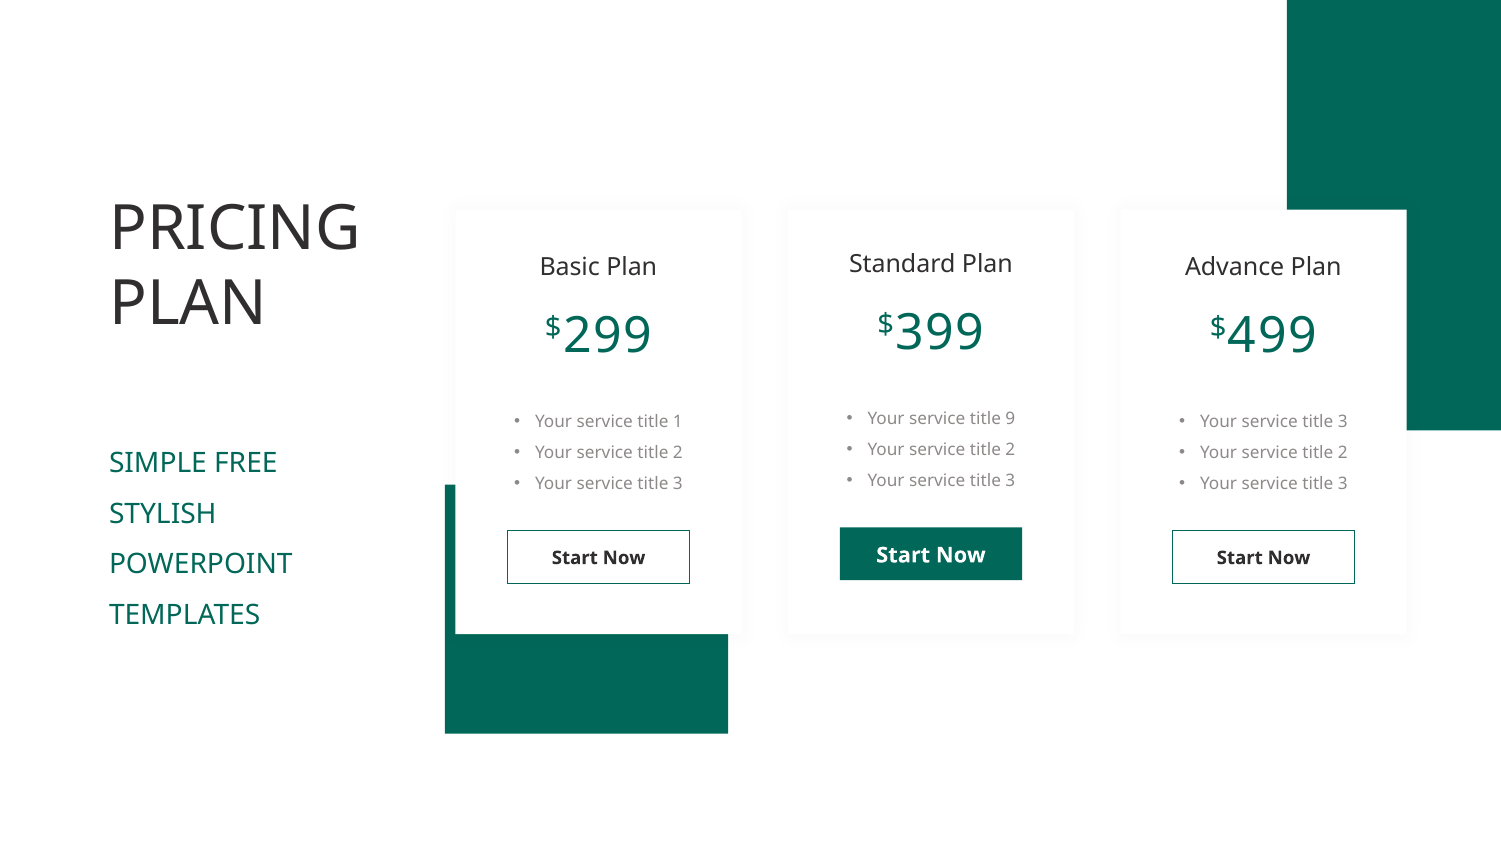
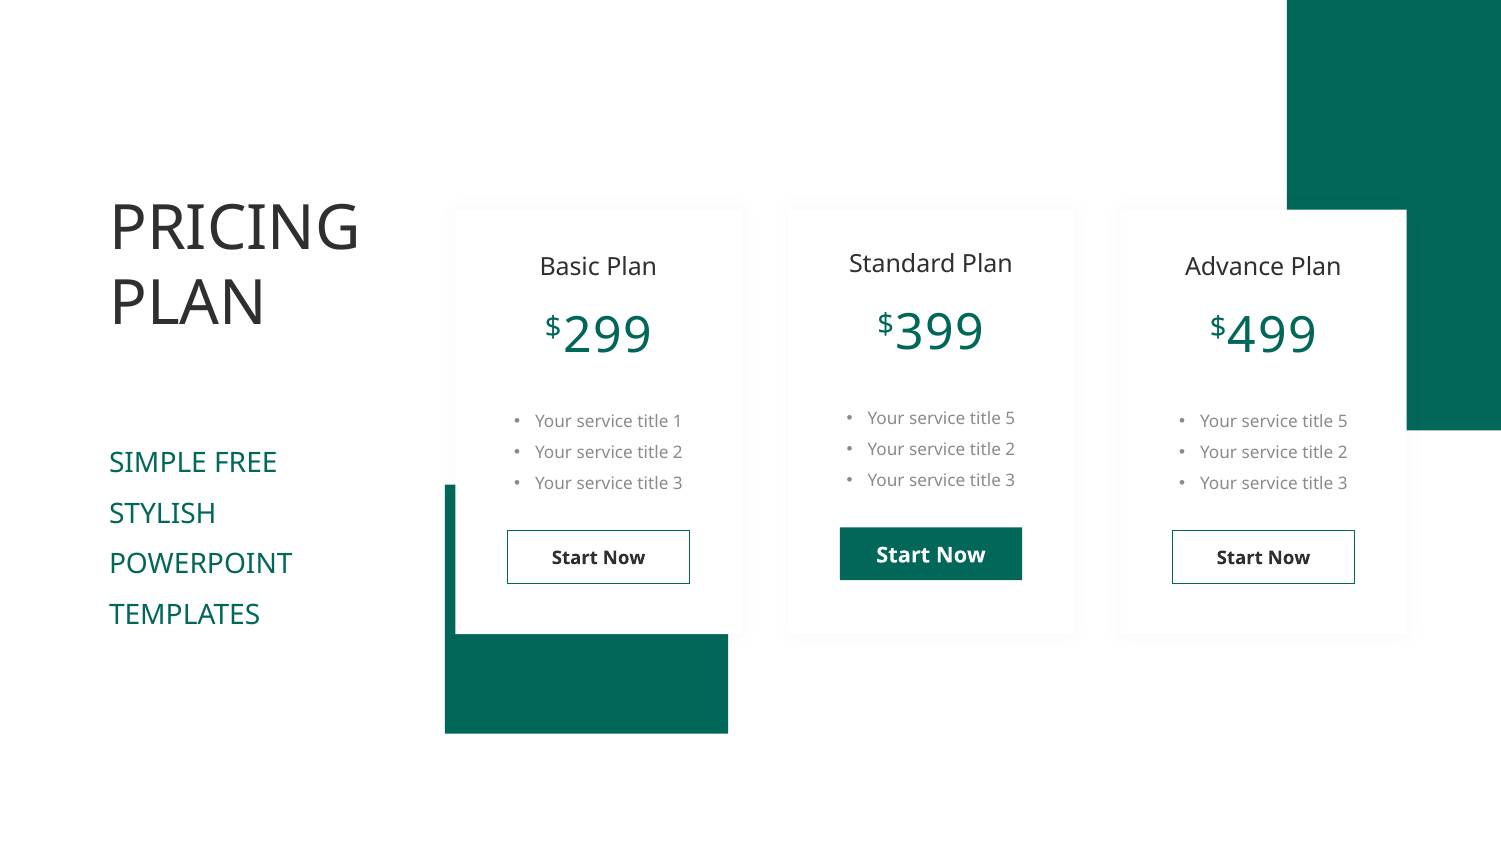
9: 9 -> 5 (1010, 419)
3: 3 -> 5 (1343, 422)
